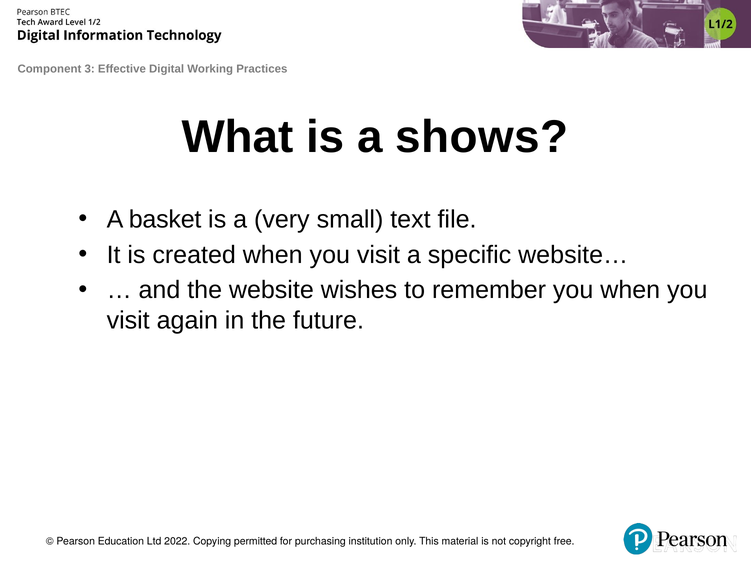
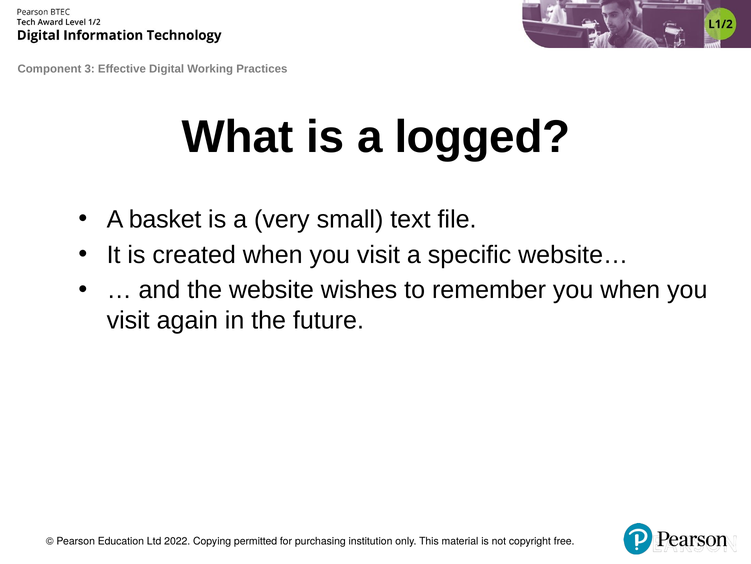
shows: shows -> logged (482, 137)
